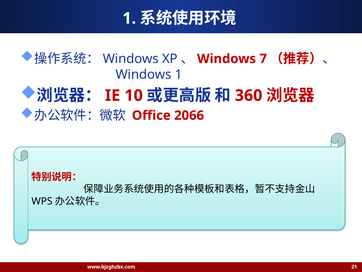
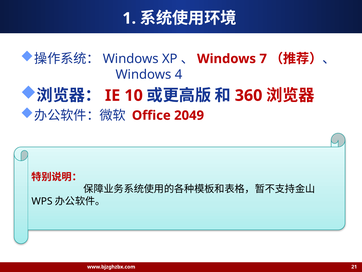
Windows 1: 1 -> 4 (179, 74)
2066: 2066 -> 2049 (189, 115)
